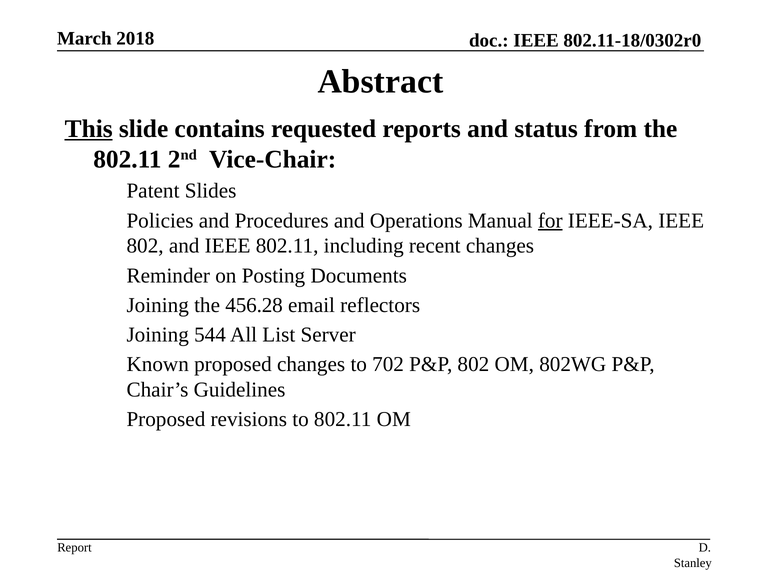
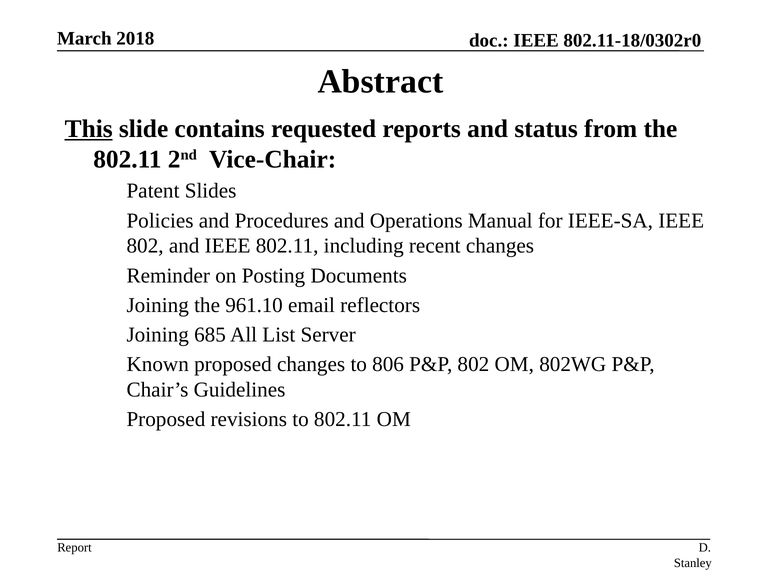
for underline: present -> none (550, 221)
456.28: 456.28 -> 961.10 (254, 305)
544: 544 -> 685 (210, 335)
702: 702 -> 806 (388, 364)
